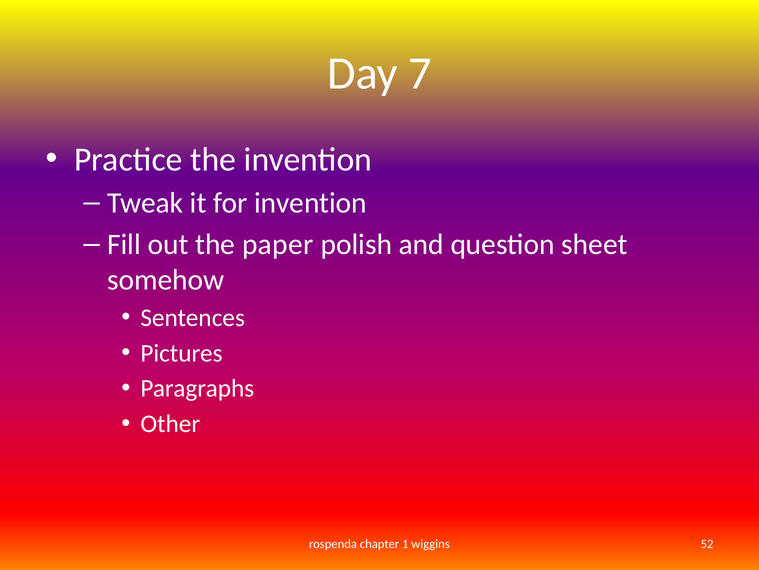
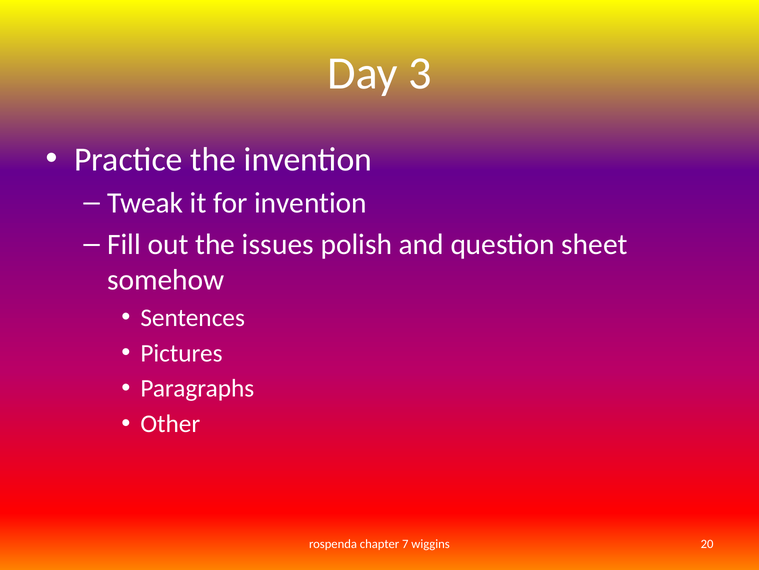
7: 7 -> 3 (420, 73)
paper: paper -> issues (278, 244)
1: 1 -> 7 (405, 544)
52: 52 -> 20 (707, 544)
